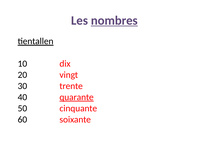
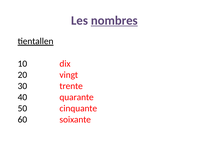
quarante underline: present -> none (77, 97)
